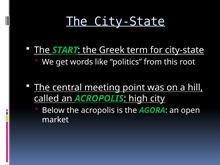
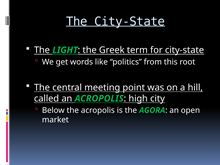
START: START -> LIGHT (65, 50)
